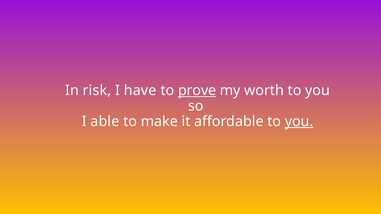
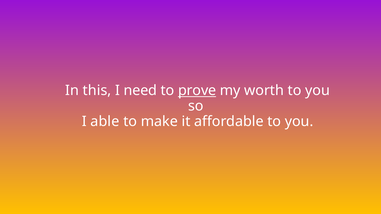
risk: risk -> this (97, 91)
have: have -> need (140, 91)
you underline: present -> none (299, 122)
